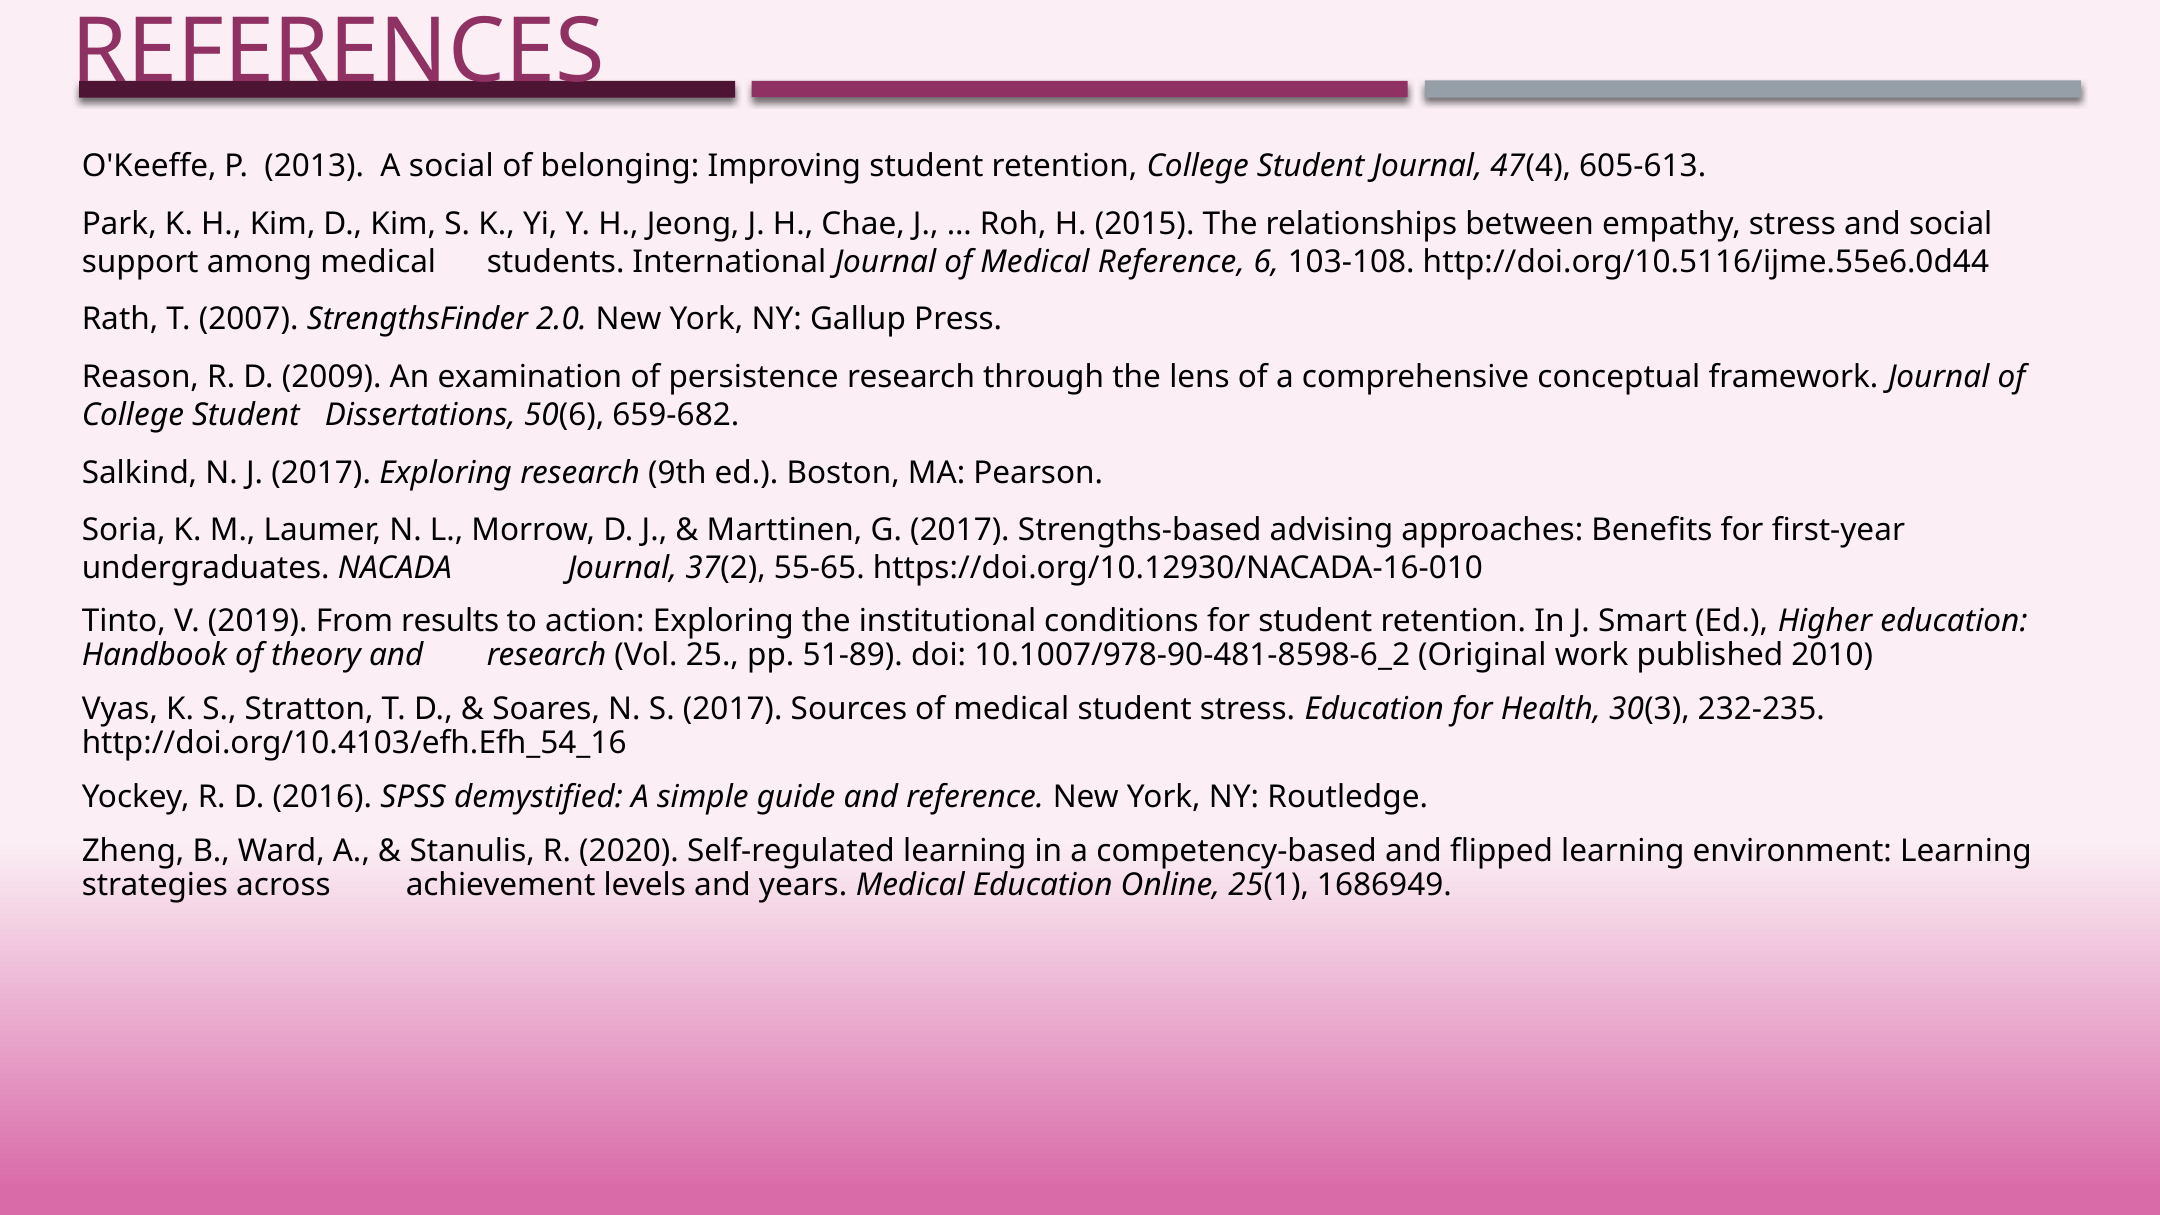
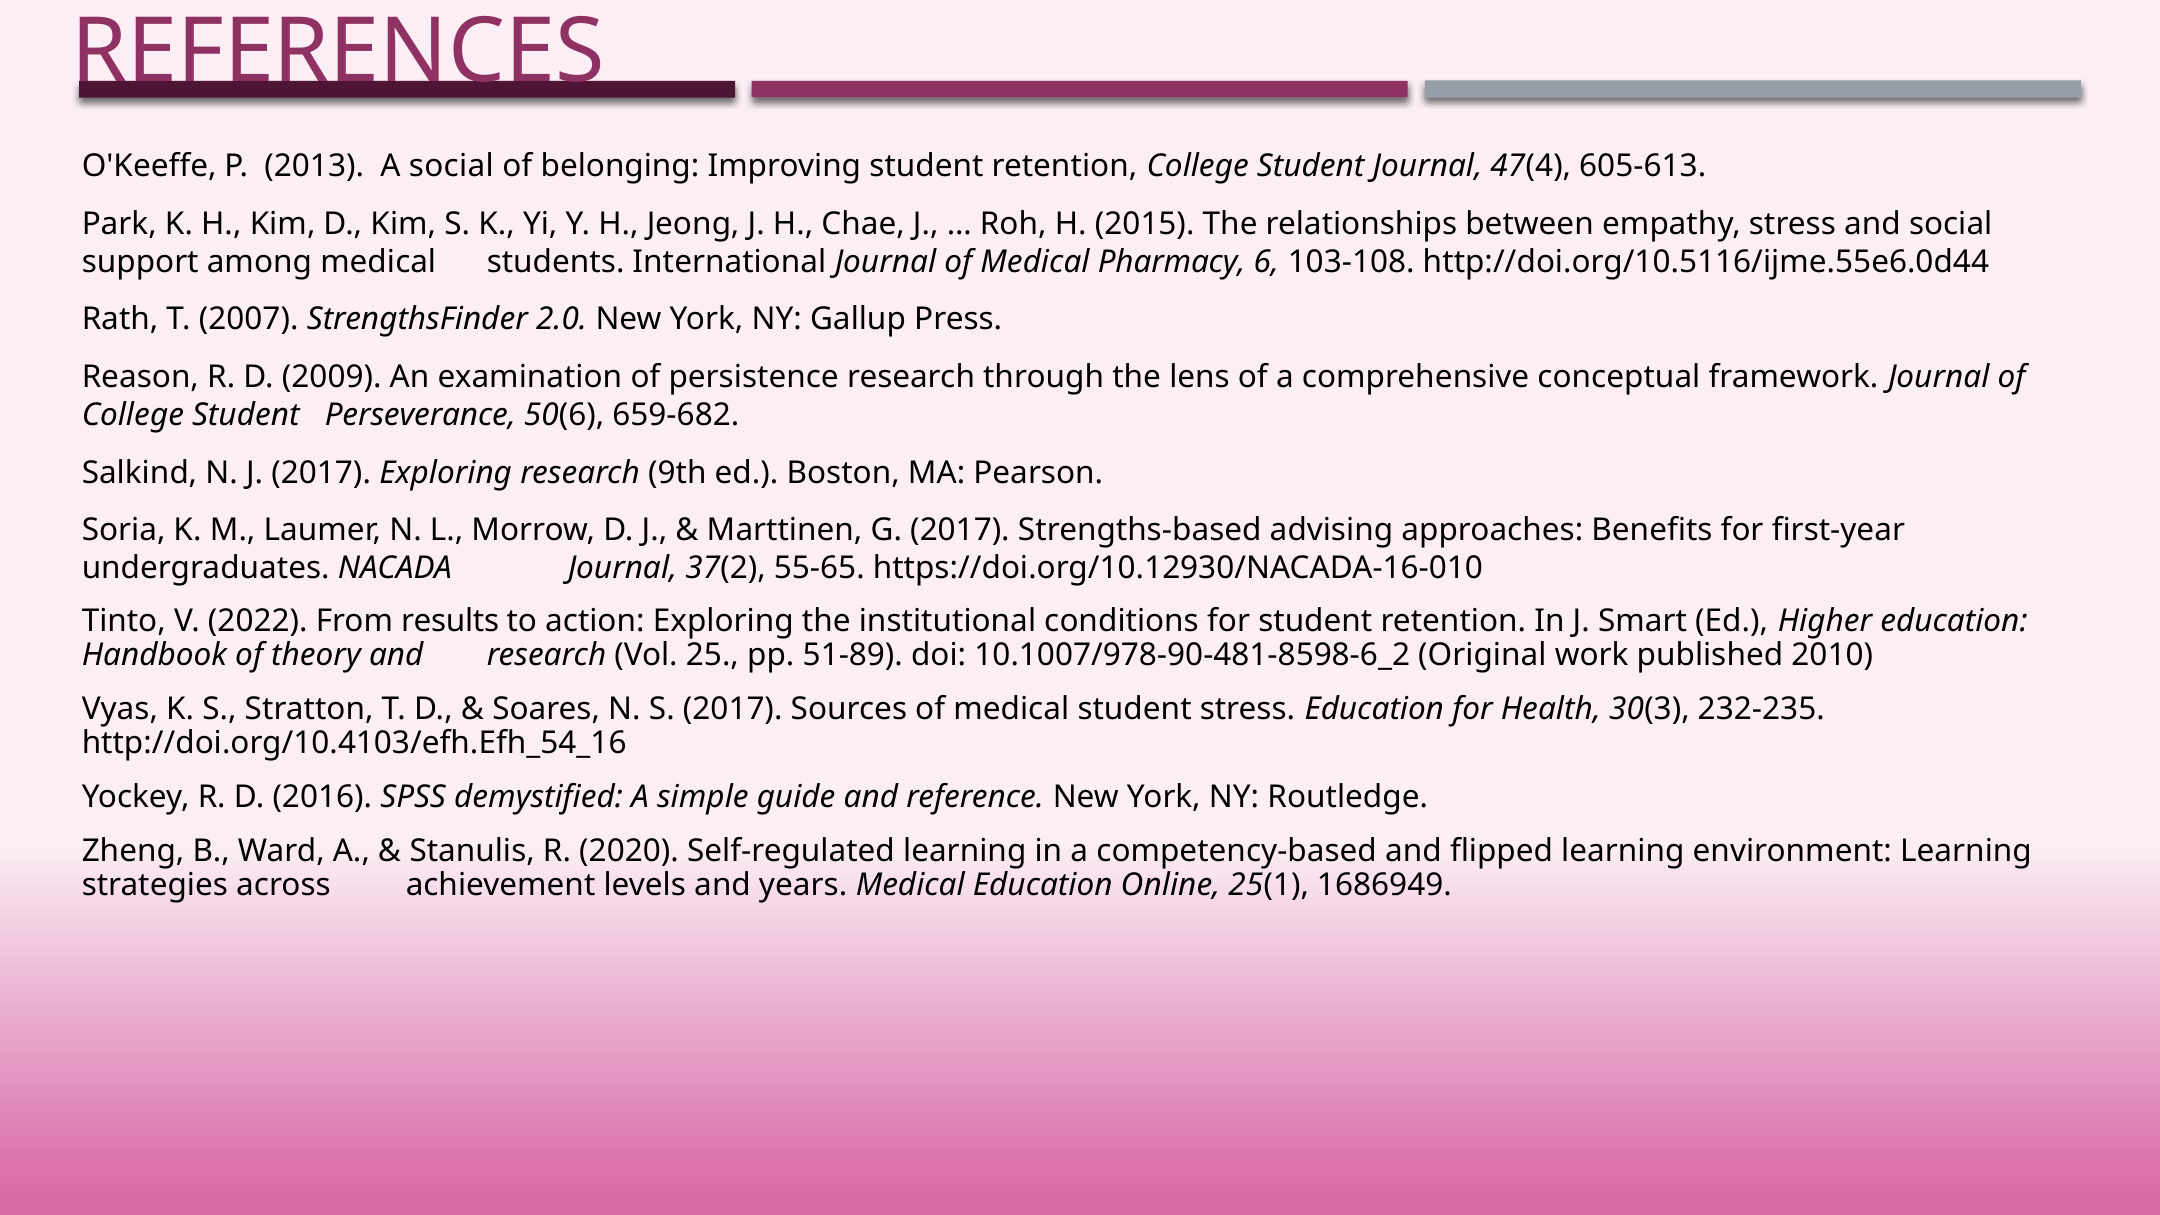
Medical Reference: Reference -> Pharmacy (1172, 262)
Dissertations: Dissertations -> Perseverance (420, 415)
2019: 2019 -> 2022 (258, 621)
